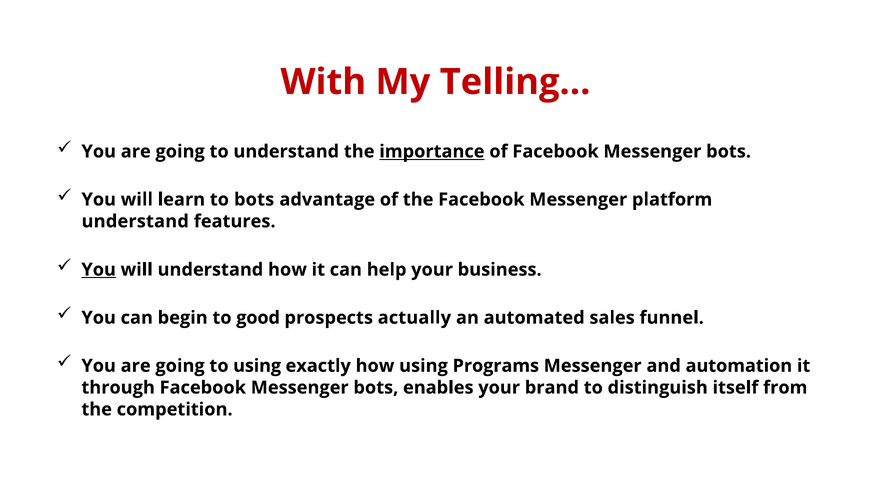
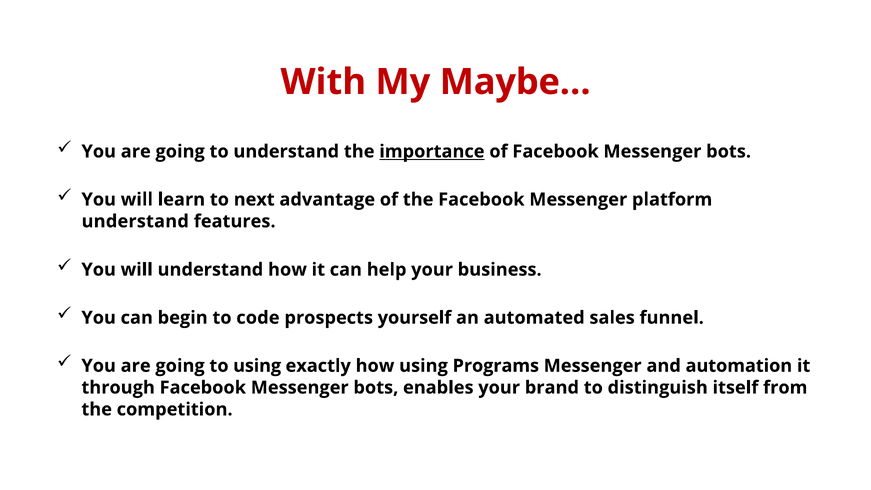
Telling…: Telling… -> Maybe… (515, 82)
to bots: bots -> next (254, 200)
You underline: present -> none (99, 270)
good: good -> code (258, 318)
actually: actually -> yourself (414, 318)
